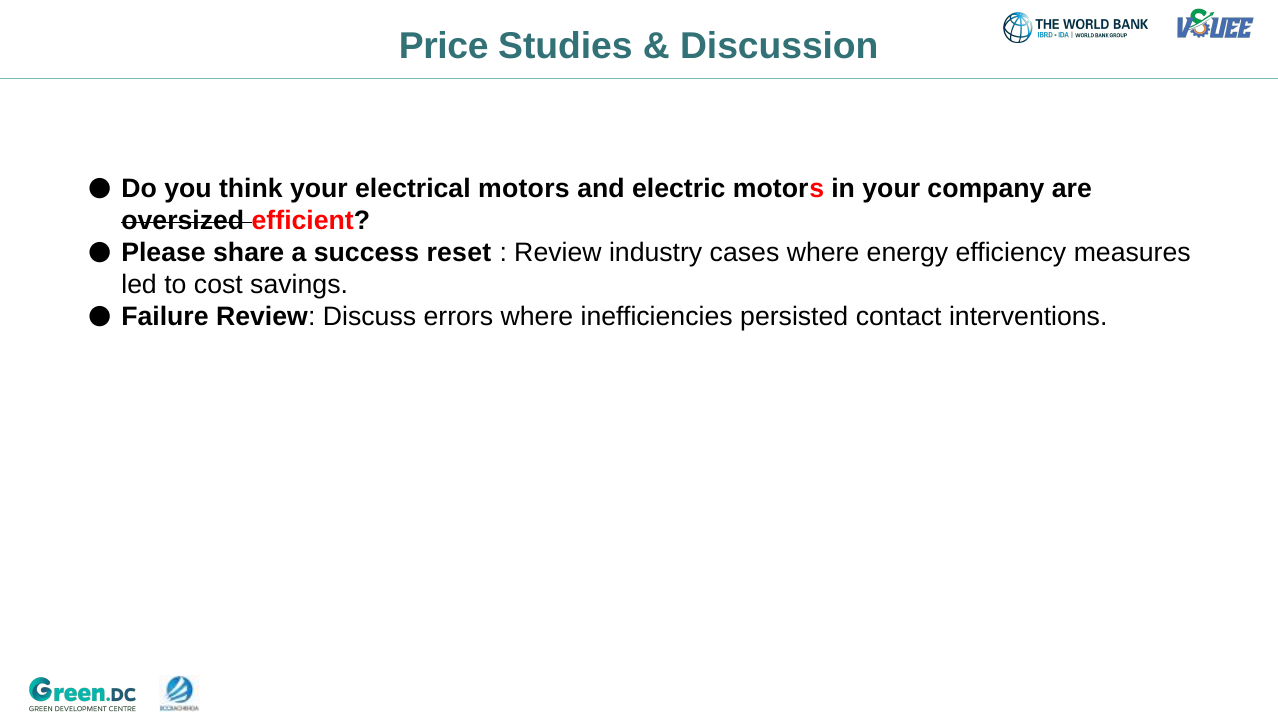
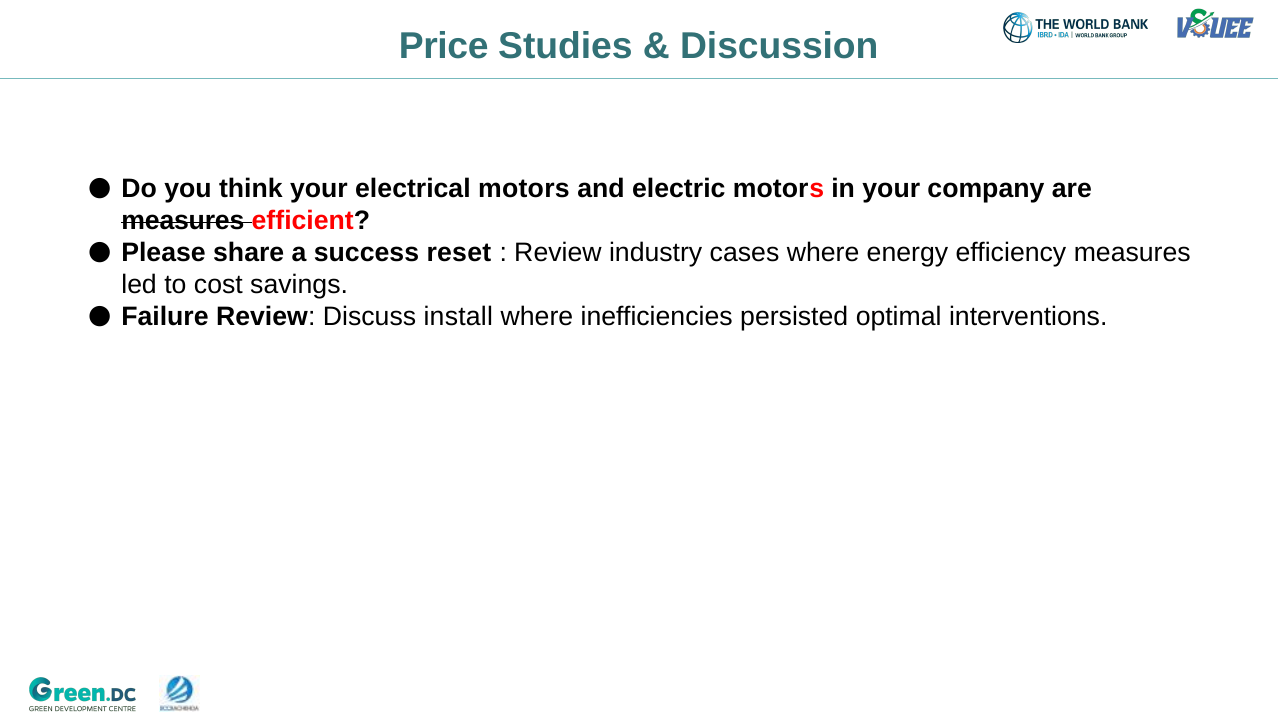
oversized: oversized -> measures (183, 221)
errors: errors -> install (458, 317)
contact: contact -> optimal (899, 317)
